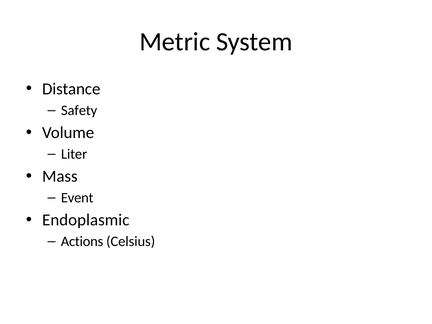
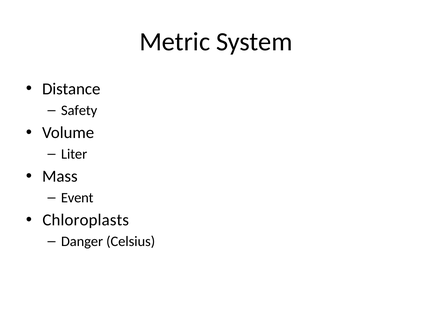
Endoplasmic: Endoplasmic -> Chloroplasts (86, 220)
Actions: Actions -> Danger (82, 242)
